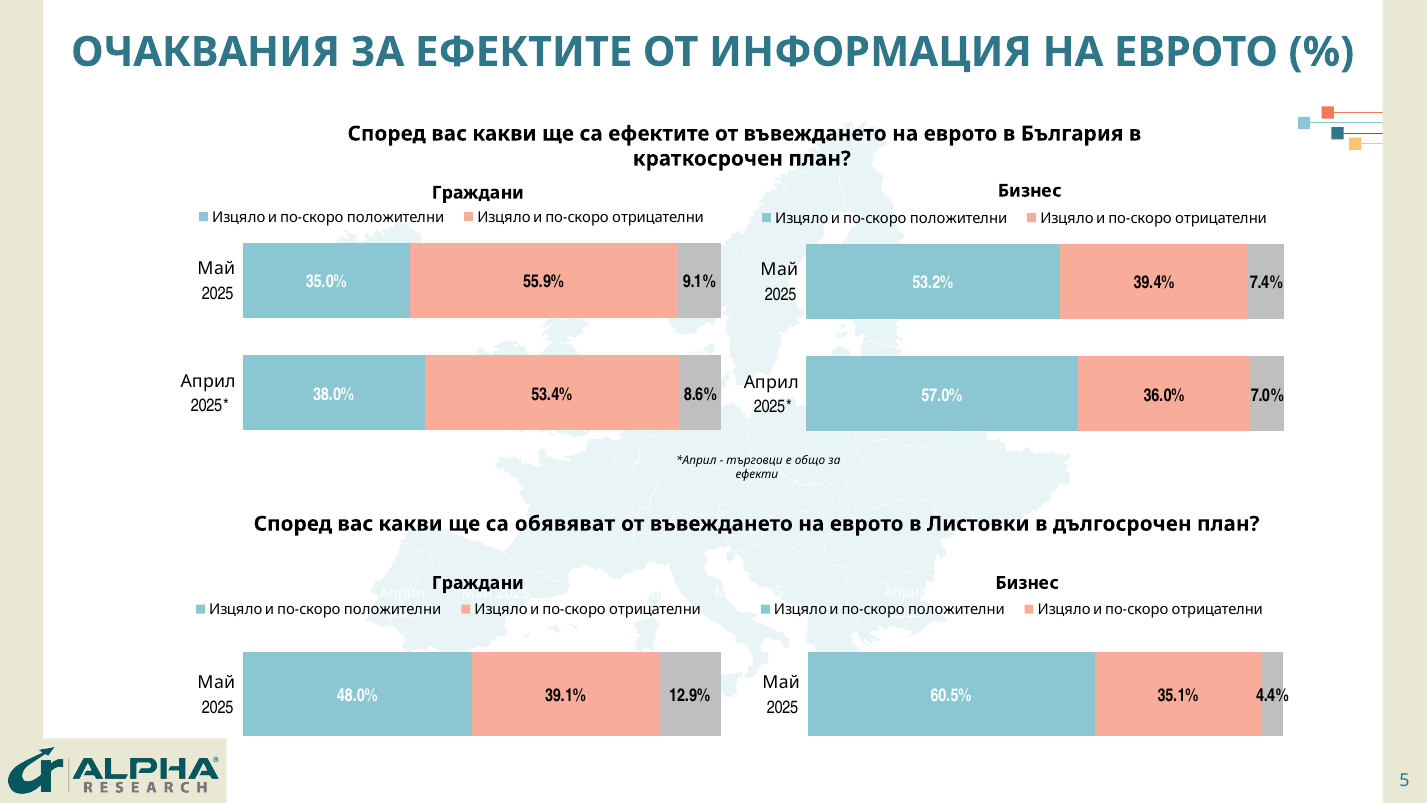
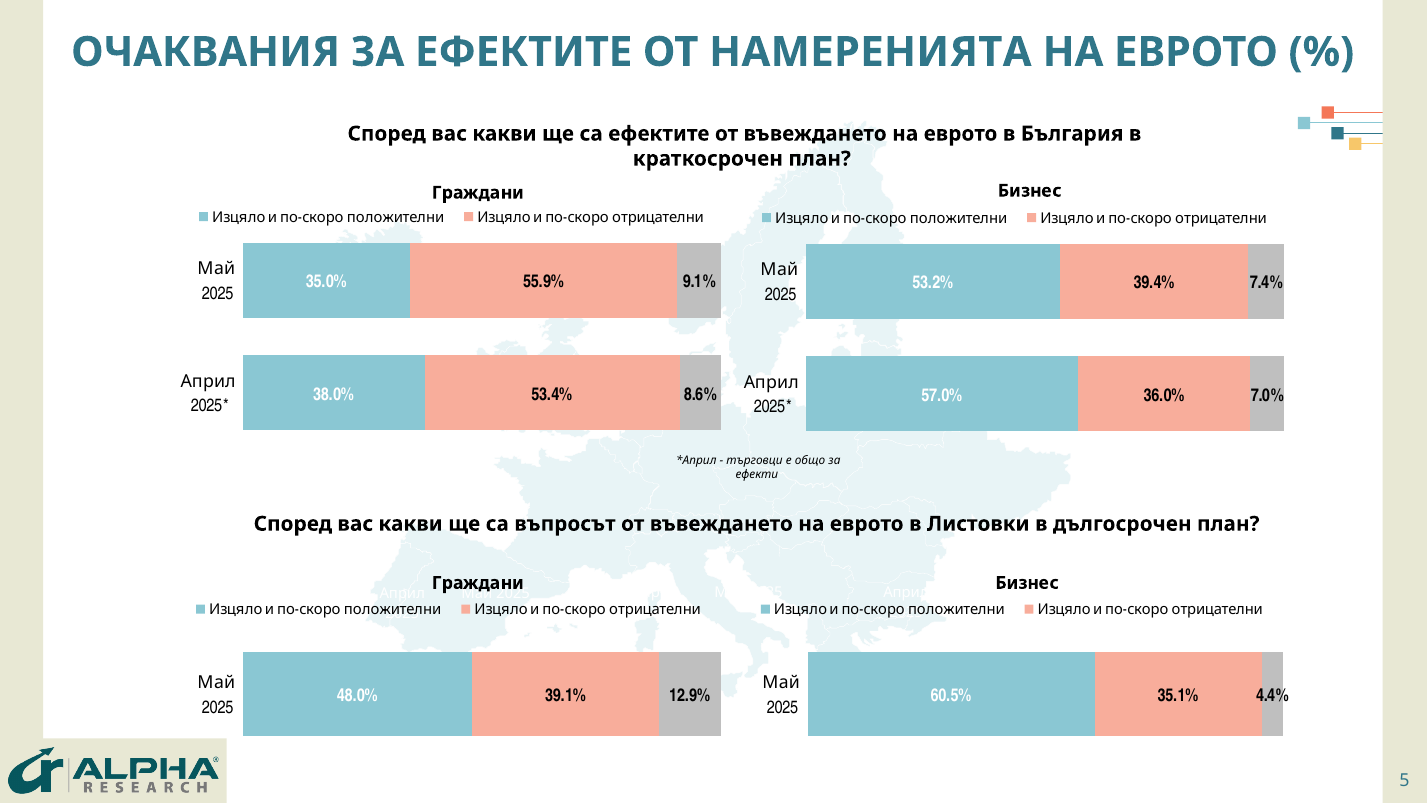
ИНФОРМАЦИЯ: ИНФОРМАЦИЯ -> НАМЕРЕНИЯТА (870, 52)
обявяват: обявяват -> въпросът (565, 524)
